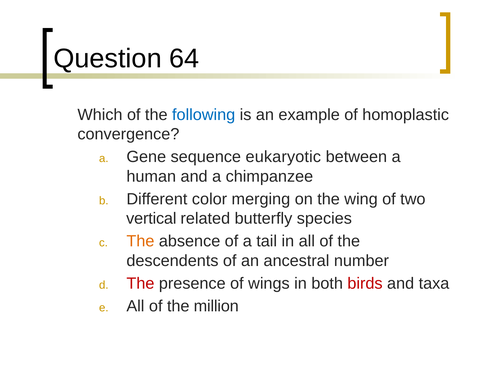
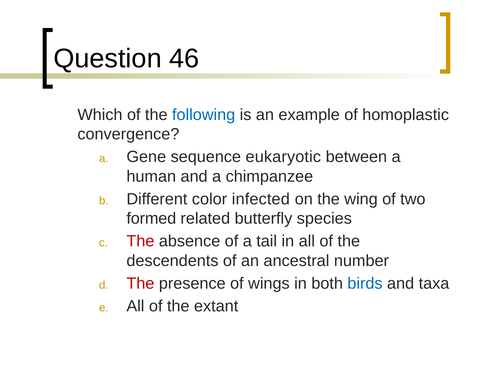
64: 64 -> 46 (184, 58)
merging: merging -> infected (261, 199)
vertical: vertical -> formed (151, 219)
The colour: orange -> red (140, 241)
birds colour: red -> blue (365, 284)
million: million -> extant (216, 306)
